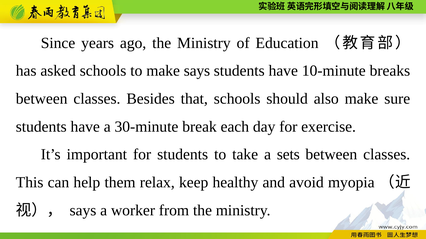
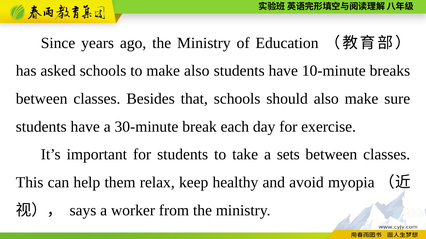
make says: says -> also (197, 71)
